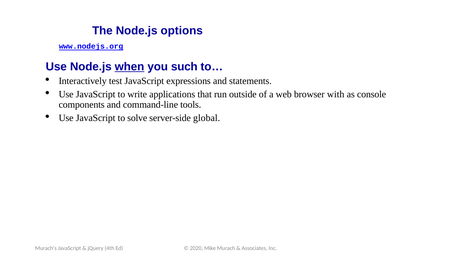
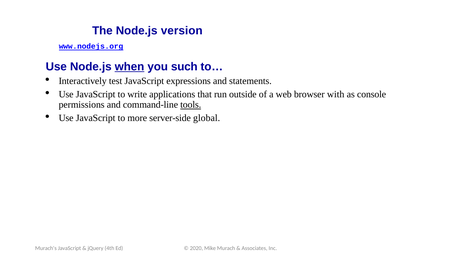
options: options -> version (182, 31)
components: components -> permissions (82, 105)
tools underline: none -> present (191, 105)
solve: solve -> more (137, 118)
